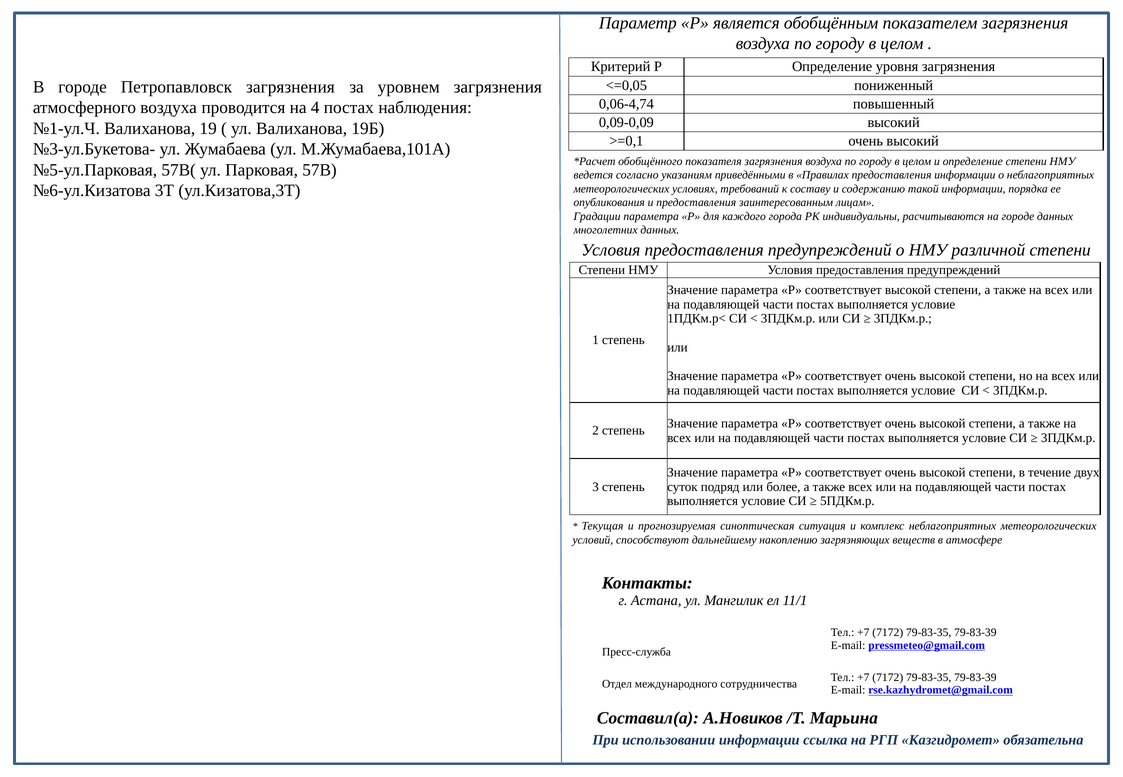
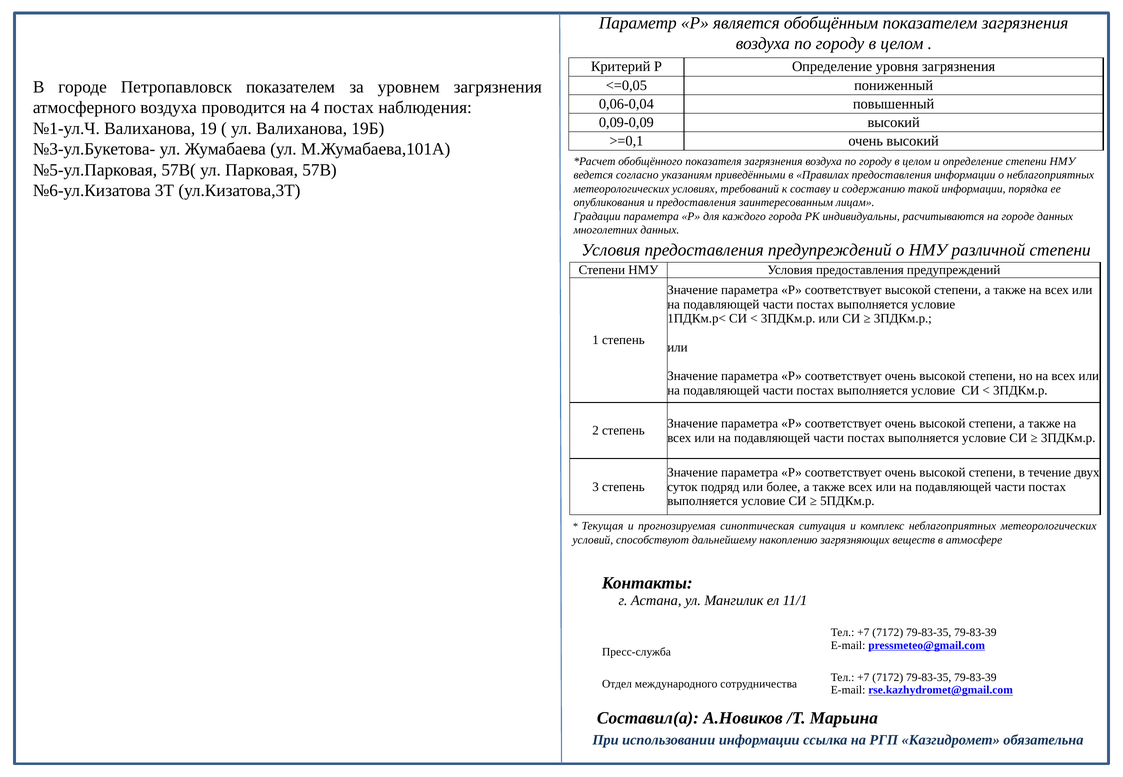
Петропавловск загрязнения: загрязнения -> показателем (291, 87)
0,06-4,74: 0,06-4,74 -> 0,06-0,04 (626, 104)
